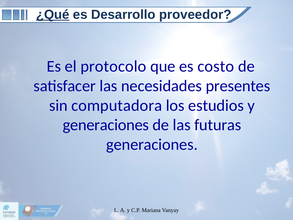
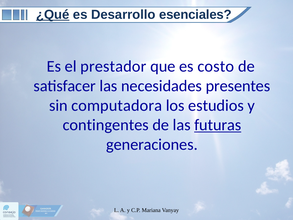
proveedor: proveedor -> esenciales (195, 15)
protocolo: protocolo -> prestador (113, 66)
generaciones: generaciones -> contingentes (106, 125)
futuras underline: none -> present (218, 125)
